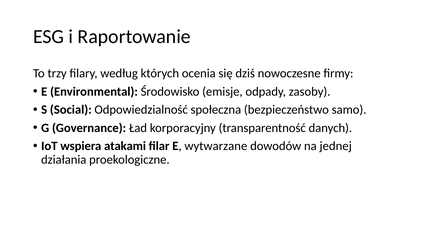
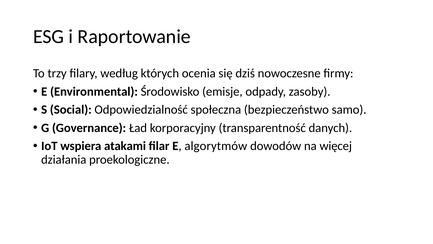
wytwarzane: wytwarzane -> algorytmów (216, 146)
jednej: jednej -> więcej (336, 146)
